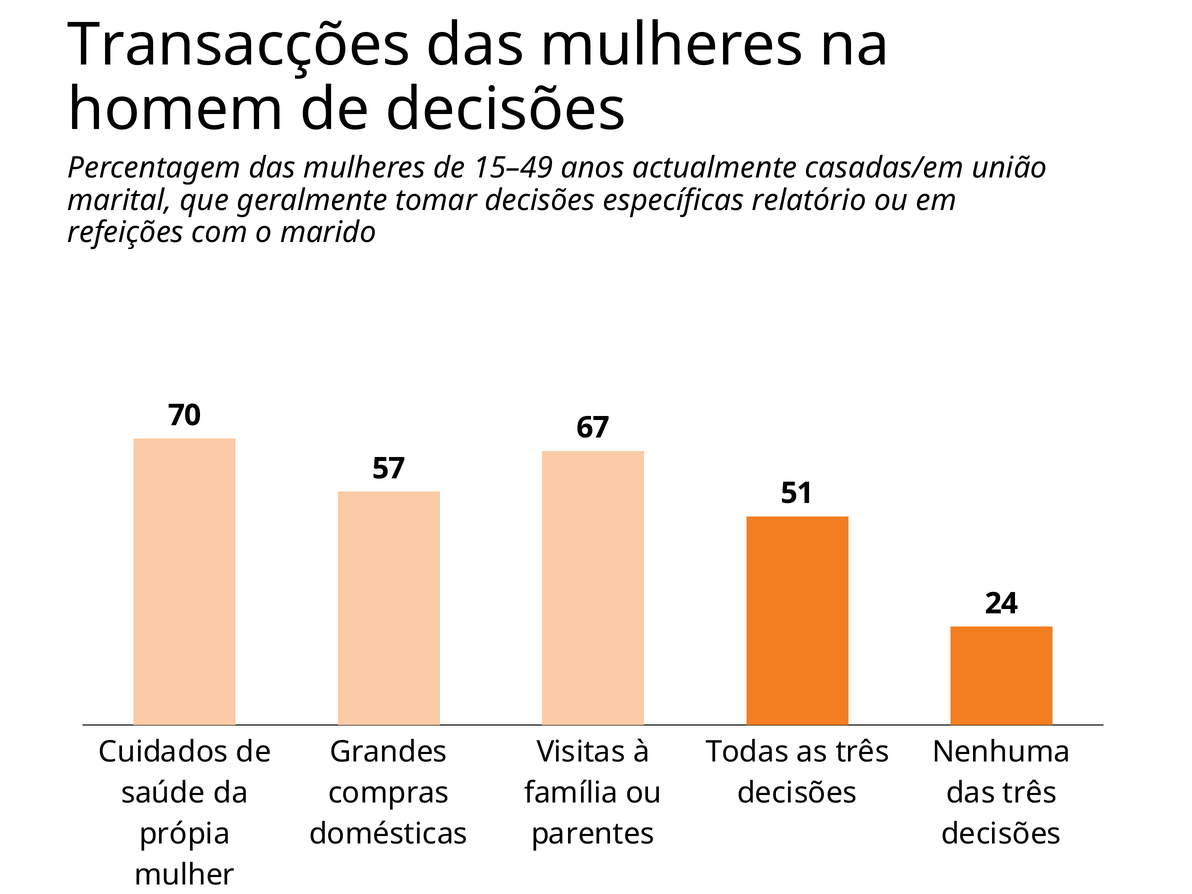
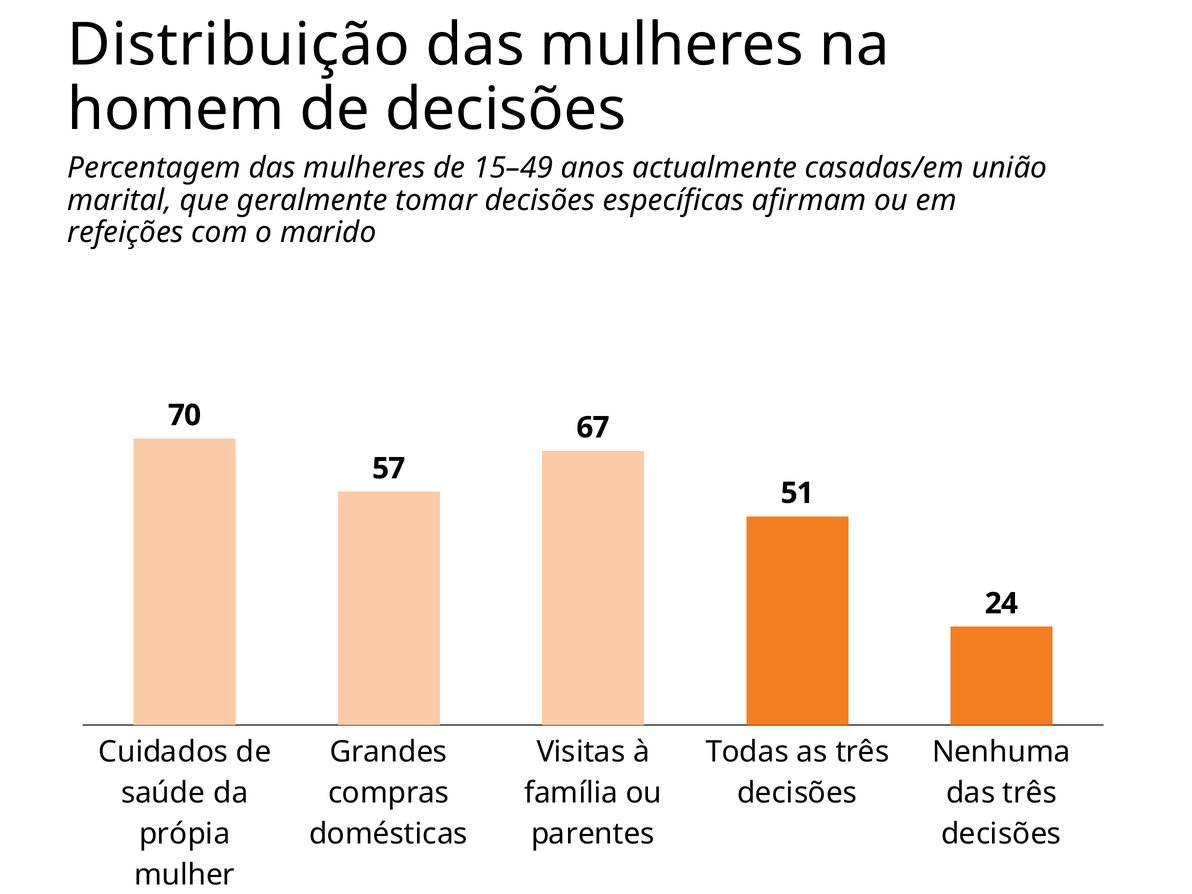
Transacções: Transacções -> Distribuição (239, 45)
relatório: relatório -> afirmam (809, 200)
